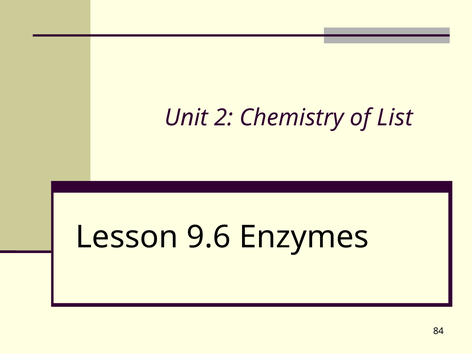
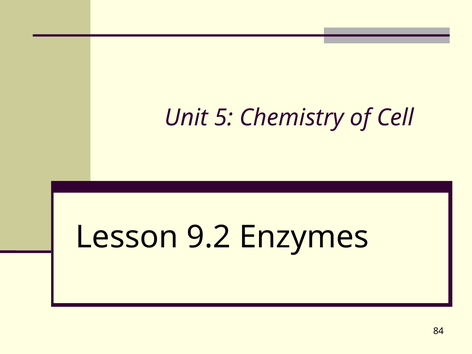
2: 2 -> 5 (224, 118)
List: List -> Cell (395, 118)
9.6: 9.6 -> 9.2 (209, 237)
